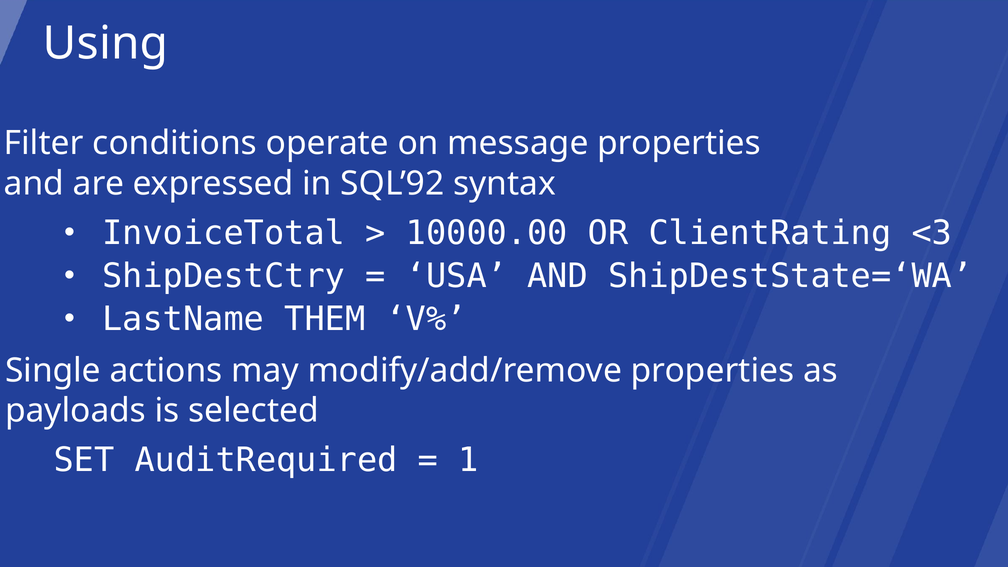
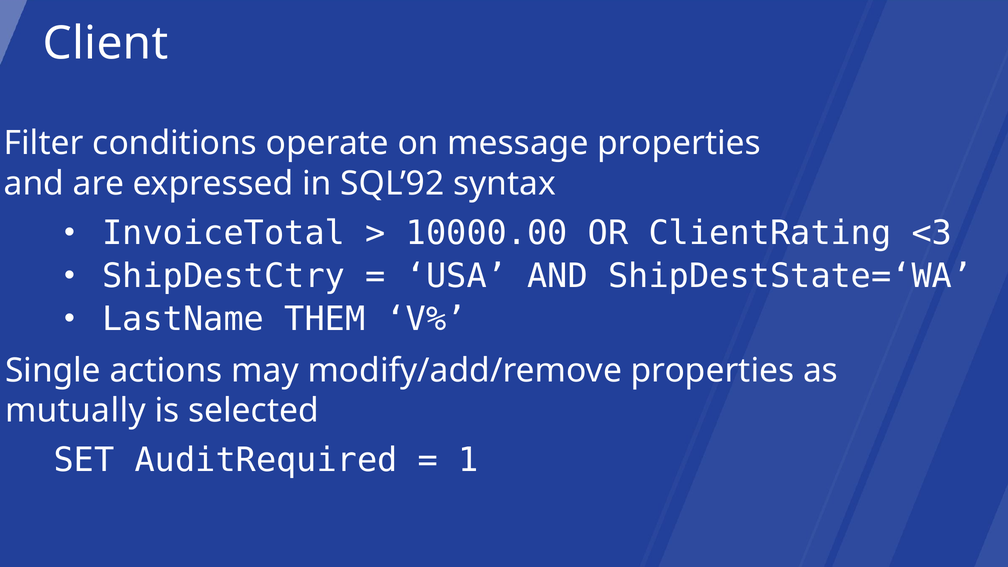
Using: Using -> Client (106, 44)
payloads: payloads -> mutually (75, 411)
